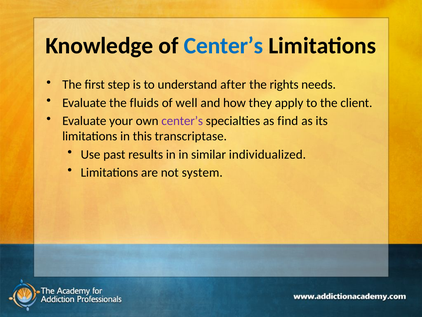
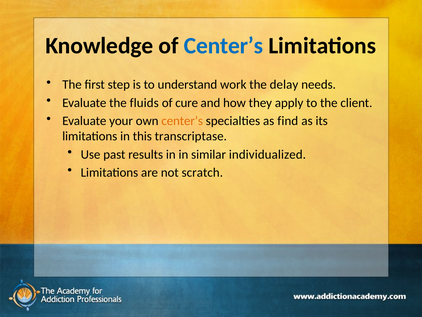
after: after -> work (233, 85)
rights: rights -> delay (284, 85)
well: well -> cure (187, 103)
center’s colour: purple -> orange (182, 121)
system: system -> scratch (202, 172)
